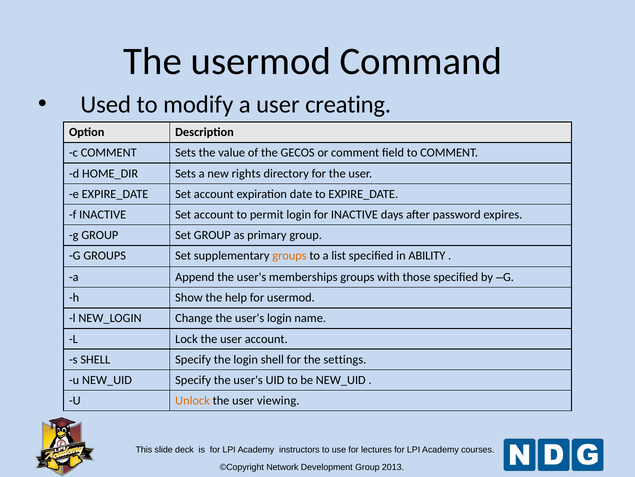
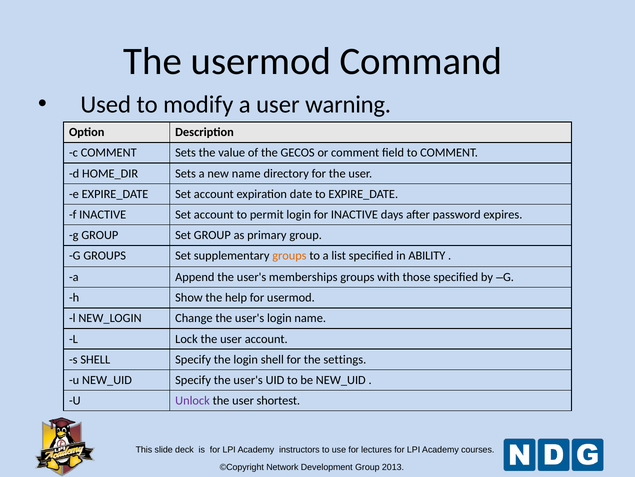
creating: creating -> warning (348, 104)
new rights: rights -> name (246, 173)
Unlock colour: orange -> purple (193, 400)
viewing: viewing -> shortest (278, 400)
